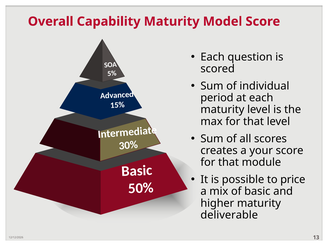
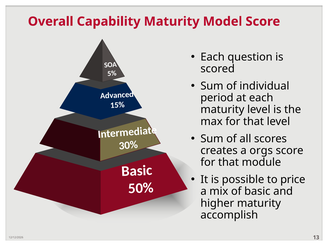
your: your -> orgs (261, 150)
deliverable: deliverable -> accomplish (229, 215)
